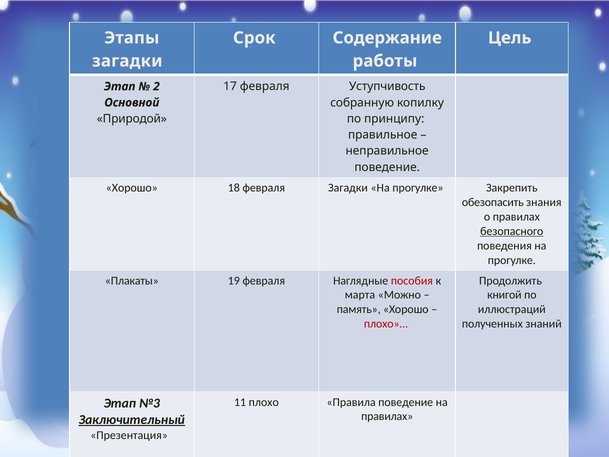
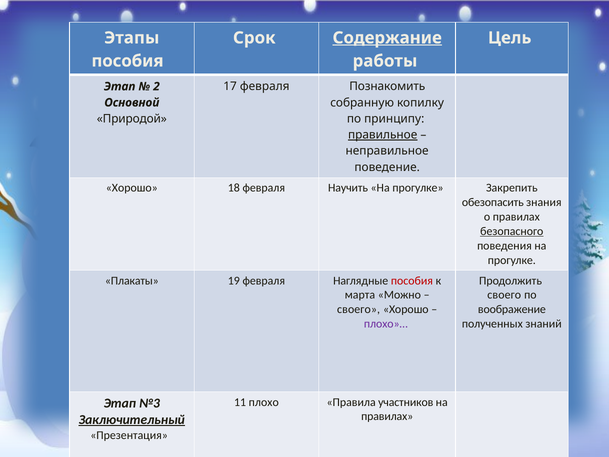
Содержание underline: none -> present (387, 38)
загадки: загадки -> пособия (127, 61)
Уступчивость: Уступчивость -> Познакомить (387, 86)
правильное underline: none -> present (383, 135)
февраля Загадки: Загадки -> Научить (348, 188)
книгой: книгой -> своего (504, 295)
память: память -> своего (359, 309)
иллюстраций: иллюстраций -> воображение (512, 309)
плохо»… colour: red -> purple (386, 324)
Правила поведение: поведение -> участников (406, 402)
